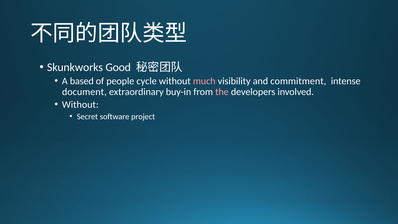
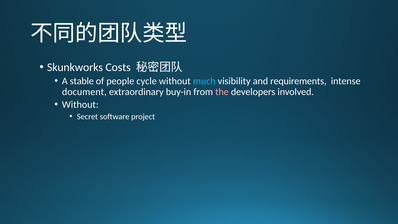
Good: Good -> Costs (118, 67)
based: based -> stable (82, 81)
much colour: pink -> light blue (204, 81)
commitment: commitment -> requirements (298, 81)
